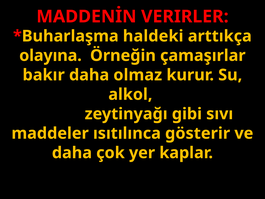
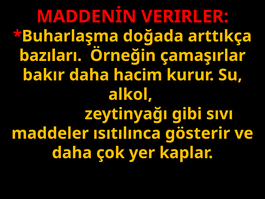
haldeki: haldeki -> doğada (153, 36)
olayına: olayına -> bazıları (50, 55)
olmaz: olmaz -> hacim (138, 75)
